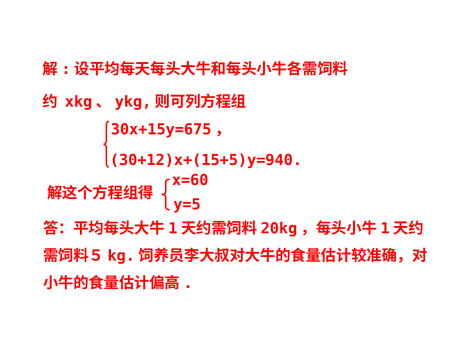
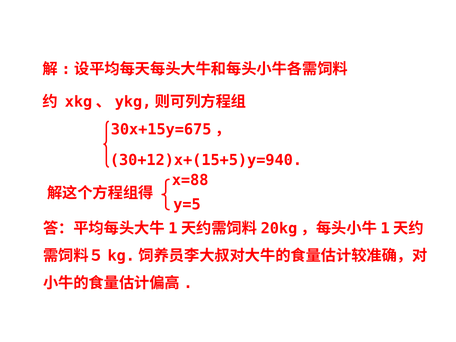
x=60: x=60 -> x=88 (190, 180)
